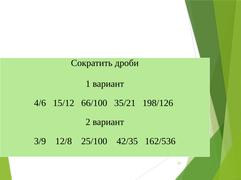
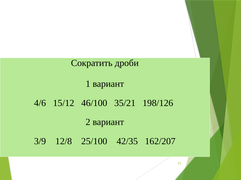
66/100: 66/100 -> 46/100 (94, 103)
162/536: 162/536 -> 162/207 (160, 142)
